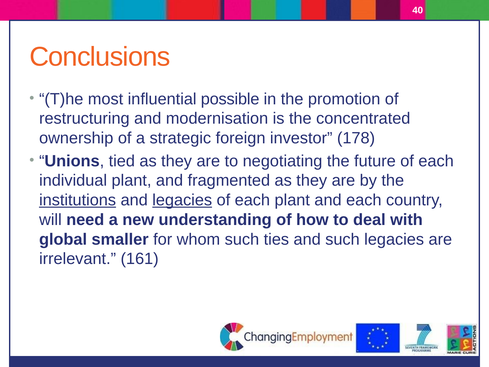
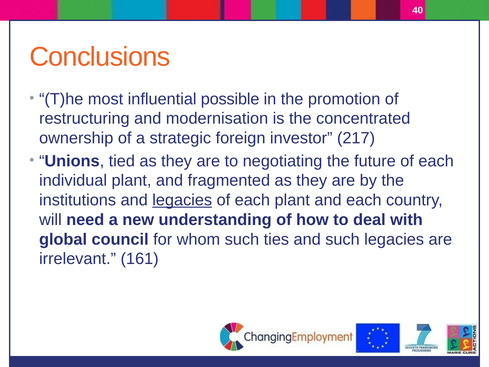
178: 178 -> 217 (356, 138)
institutions underline: present -> none (78, 200)
smaller: smaller -> council (120, 239)
